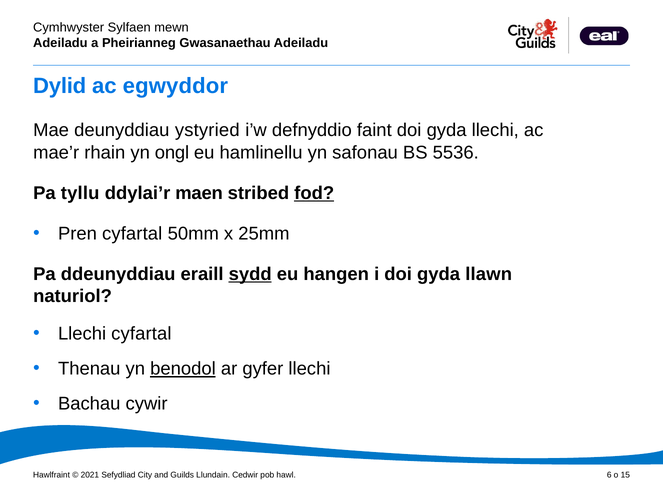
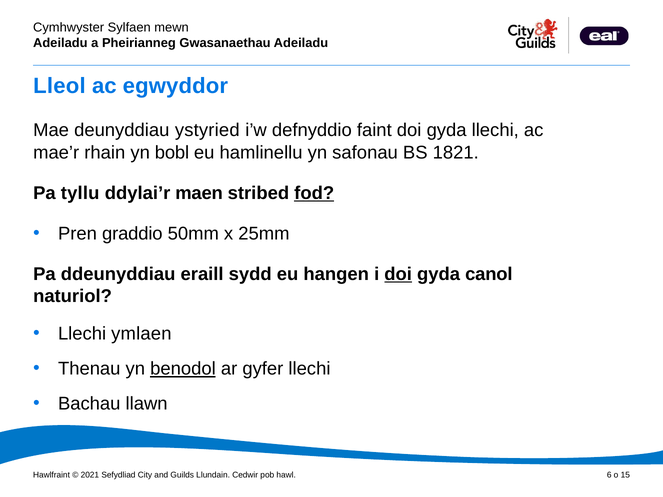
Dylid: Dylid -> Lleol (59, 86)
ongl: ongl -> bobl (172, 153)
5536: 5536 -> 1821 (456, 153)
Pren cyfartal: cyfartal -> graddio (132, 234)
sydd underline: present -> none (250, 274)
doi underline: none -> present (398, 274)
llawn: llawn -> canol (489, 274)
Llechi cyfartal: cyfartal -> ymlaen (141, 334)
cywir: cywir -> llawn (147, 404)
